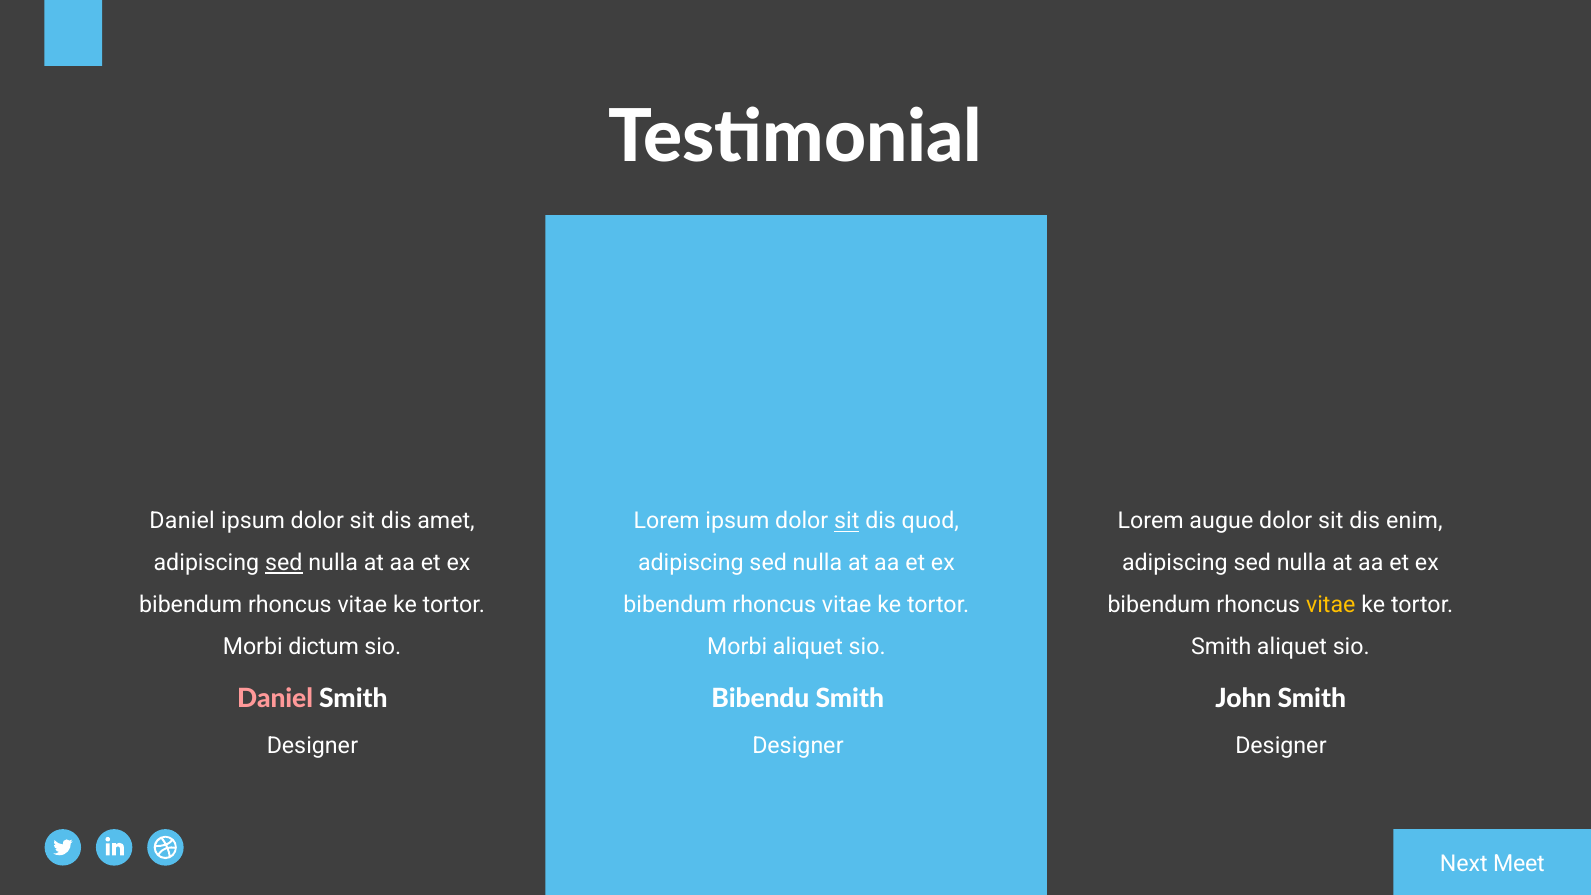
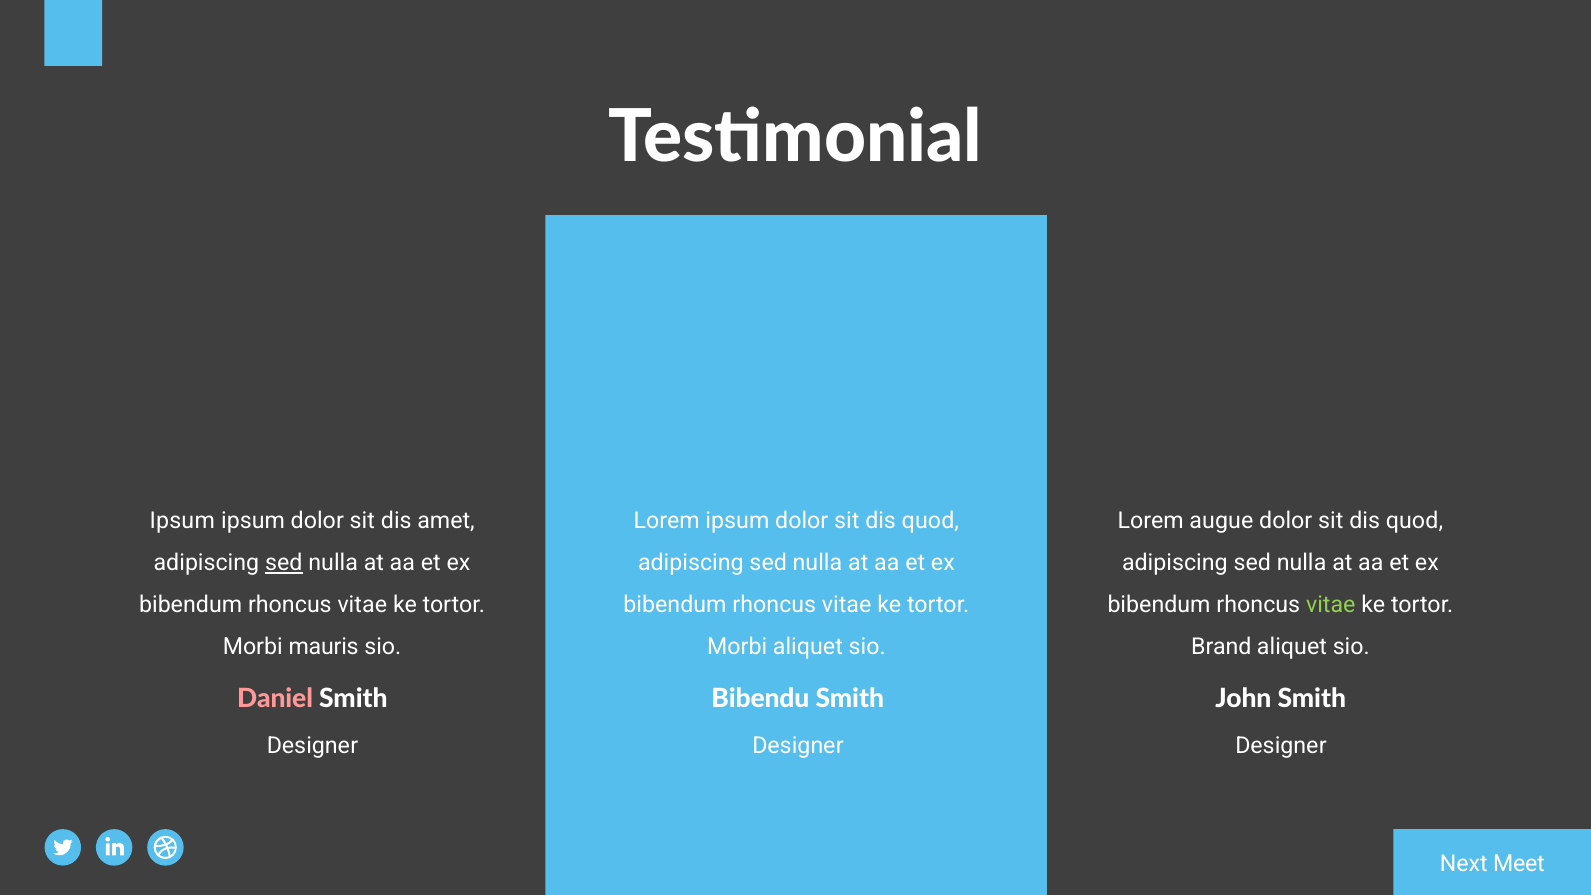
Daniel: Daniel -> Ipsum (182, 521)
sit underline: present -> none (847, 521)
enim: enim -> quod (1414, 521)
vitae colour: yellow -> light green (1331, 605)
dictum: dictum -> mauris (324, 647)
Smith: Smith -> Brand (1221, 647)
